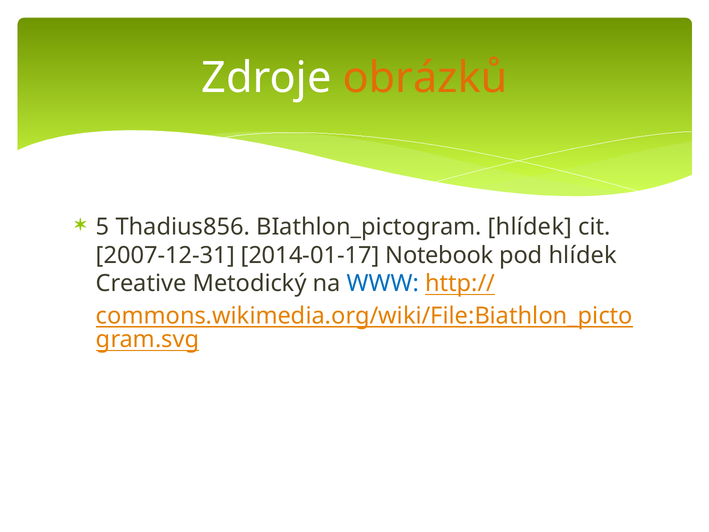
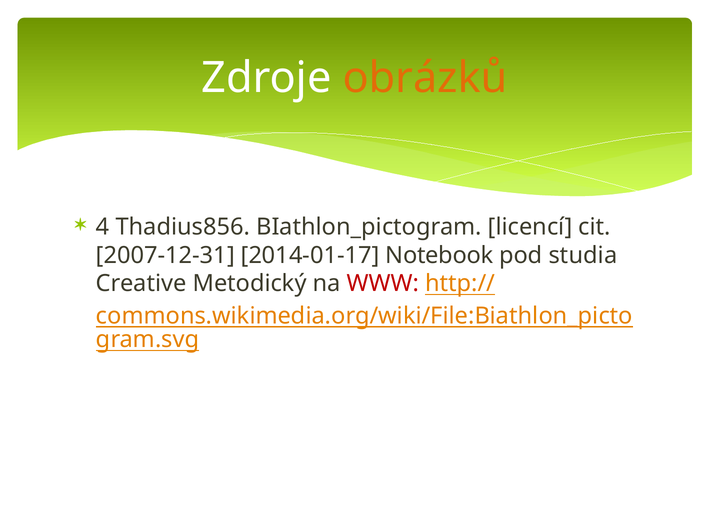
5: 5 -> 4 (103, 227)
BIathlon_pictogram hlídek: hlídek -> licencí (530, 227)
pod hlídek: hlídek -> studia (583, 255)
WWW colour: blue -> red (383, 284)
